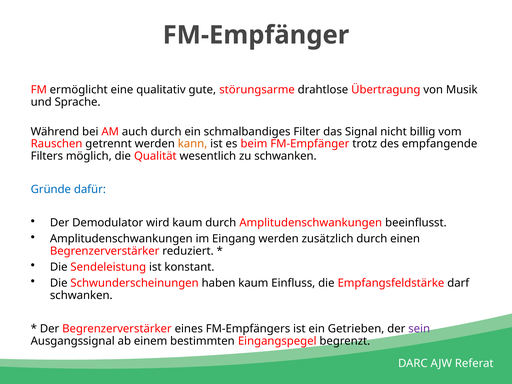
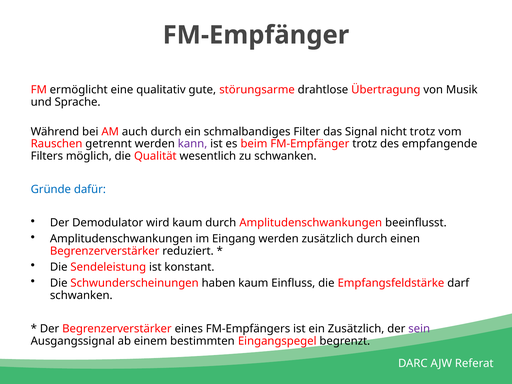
nicht billig: billig -> trotz (422, 132)
kann colour: orange -> purple (193, 144)
ein Getrieben: Getrieben -> Zusätzlich (356, 329)
